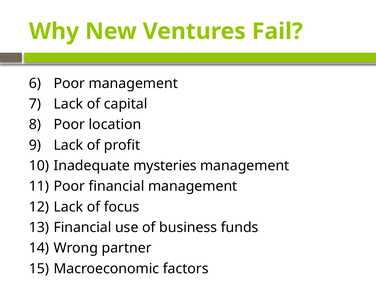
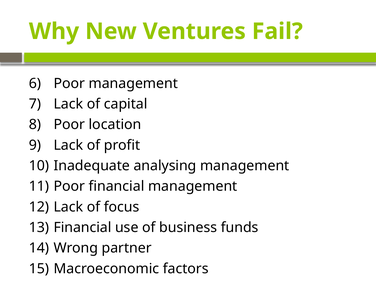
mysteries: mysteries -> analysing (165, 166)
